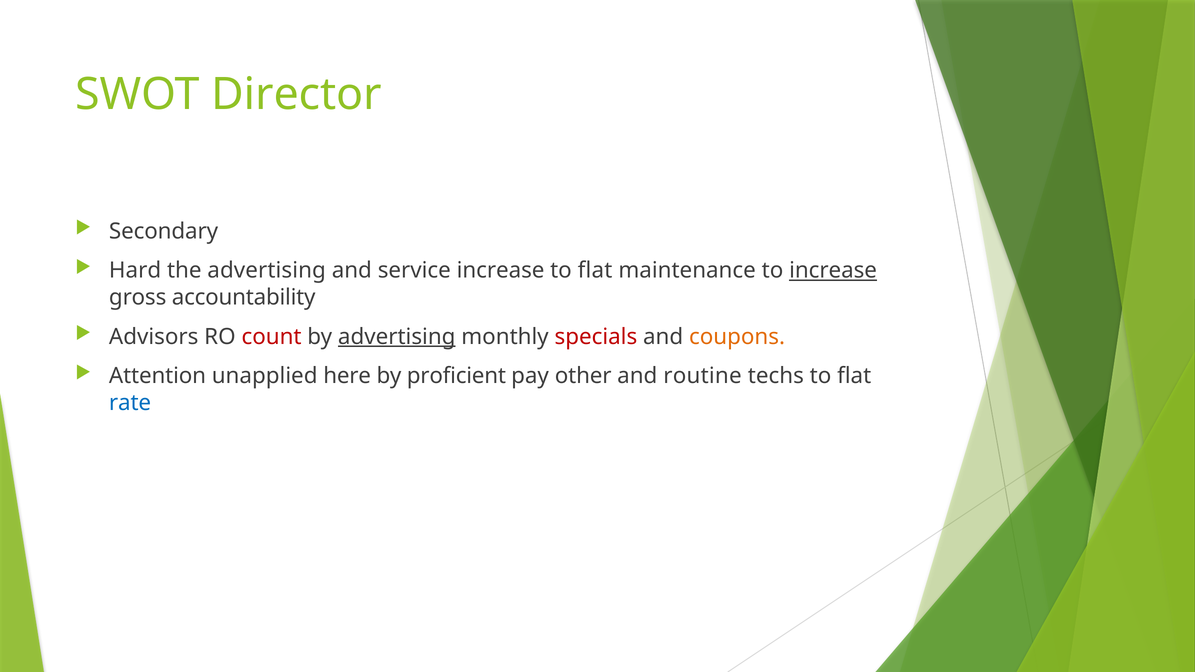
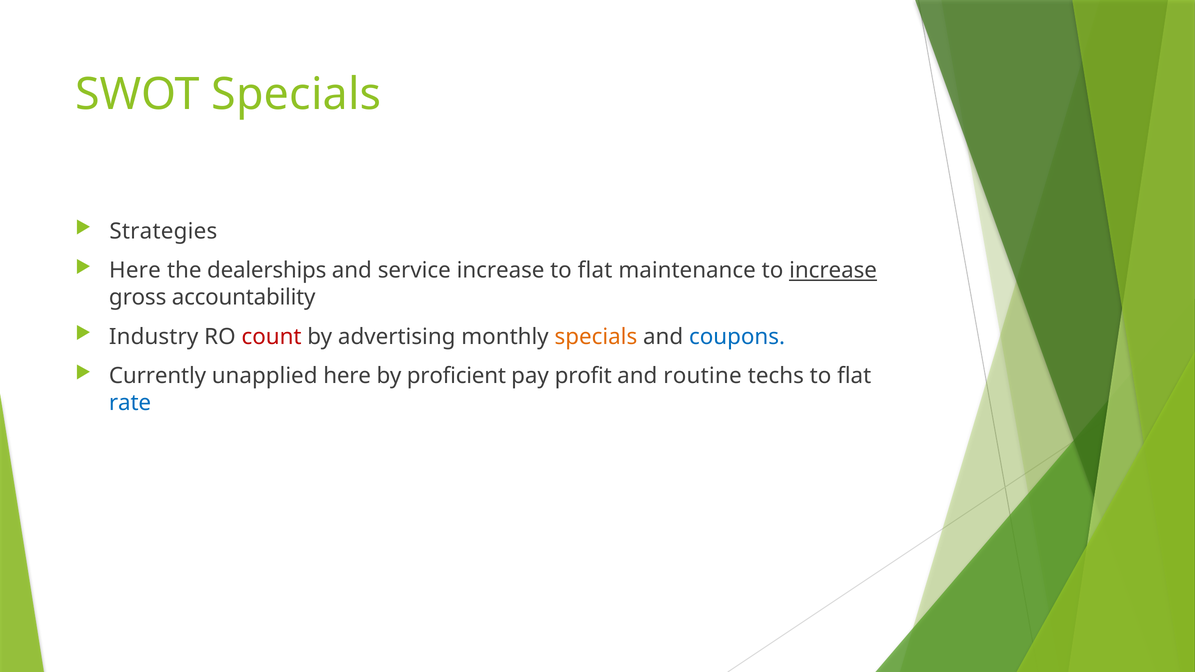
SWOT Director: Director -> Specials (296, 94)
Secondary: Secondary -> Strategies (163, 231)
Hard: Hard -> Here (135, 271)
the advertising: advertising -> dealerships (267, 271)
Advisors: Advisors -> Industry (154, 337)
advertising underline: present -> none (397, 337)
specials colour: red -> orange (596, 337)
coupons colour: orange -> blue (737, 337)
Attention: Attention -> Currently (158, 376)
other: other -> profit (583, 376)
